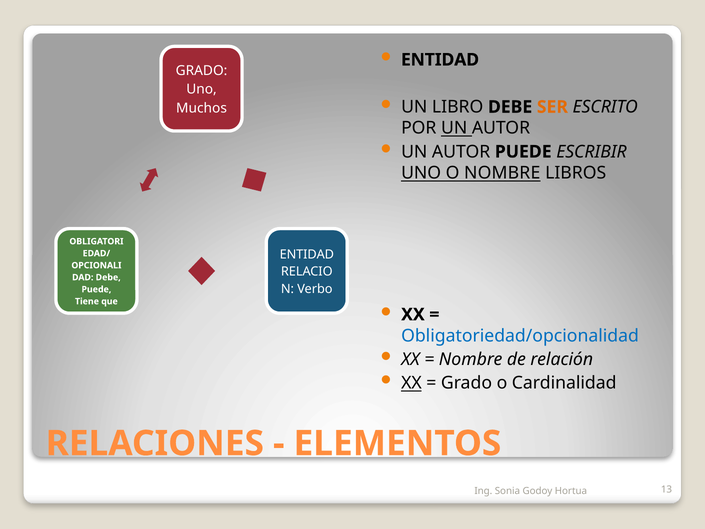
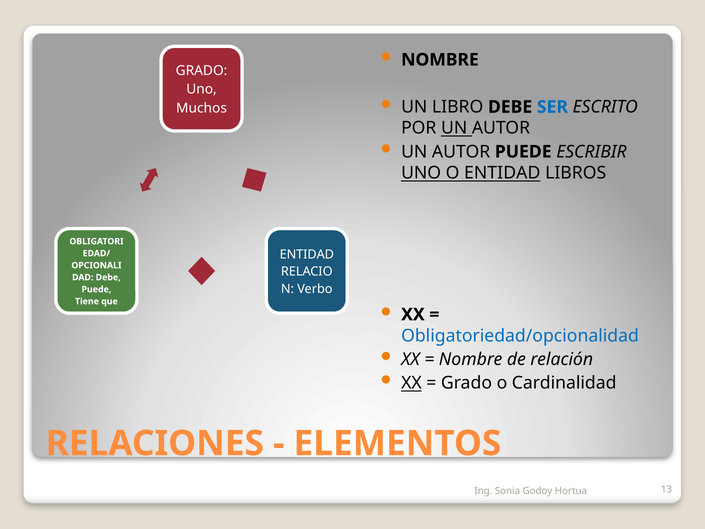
ENTIDAD: ENTIDAD -> NOMBRE (440, 60)
SER colour: orange -> blue (552, 107)
O NOMBRE: NOMBRE -> ENTIDAD (502, 173)
